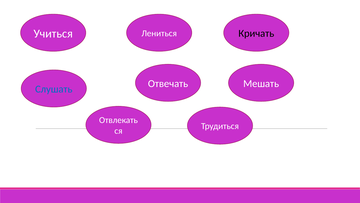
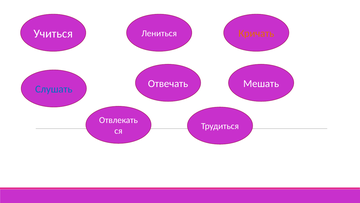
Кричать colour: black -> orange (256, 33)
